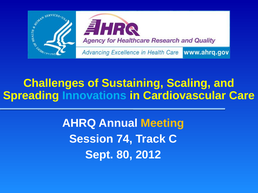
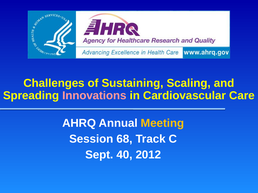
Innovations colour: light blue -> pink (94, 96)
74: 74 -> 68 (124, 139)
80: 80 -> 40 (124, 155)
